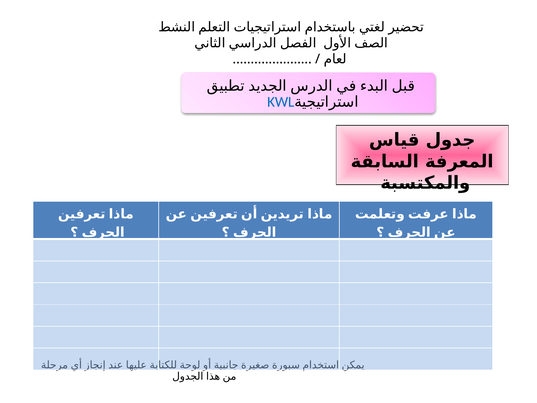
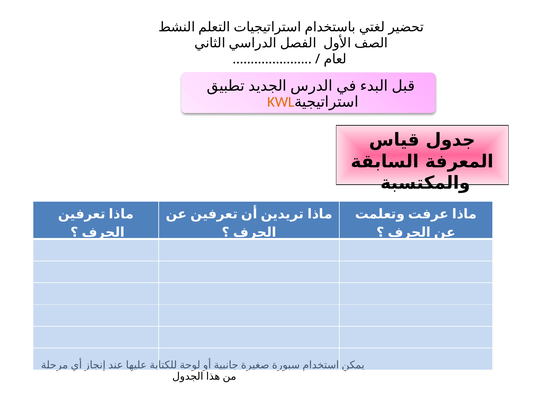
KWL colour: blue -> orange (281, 102)
